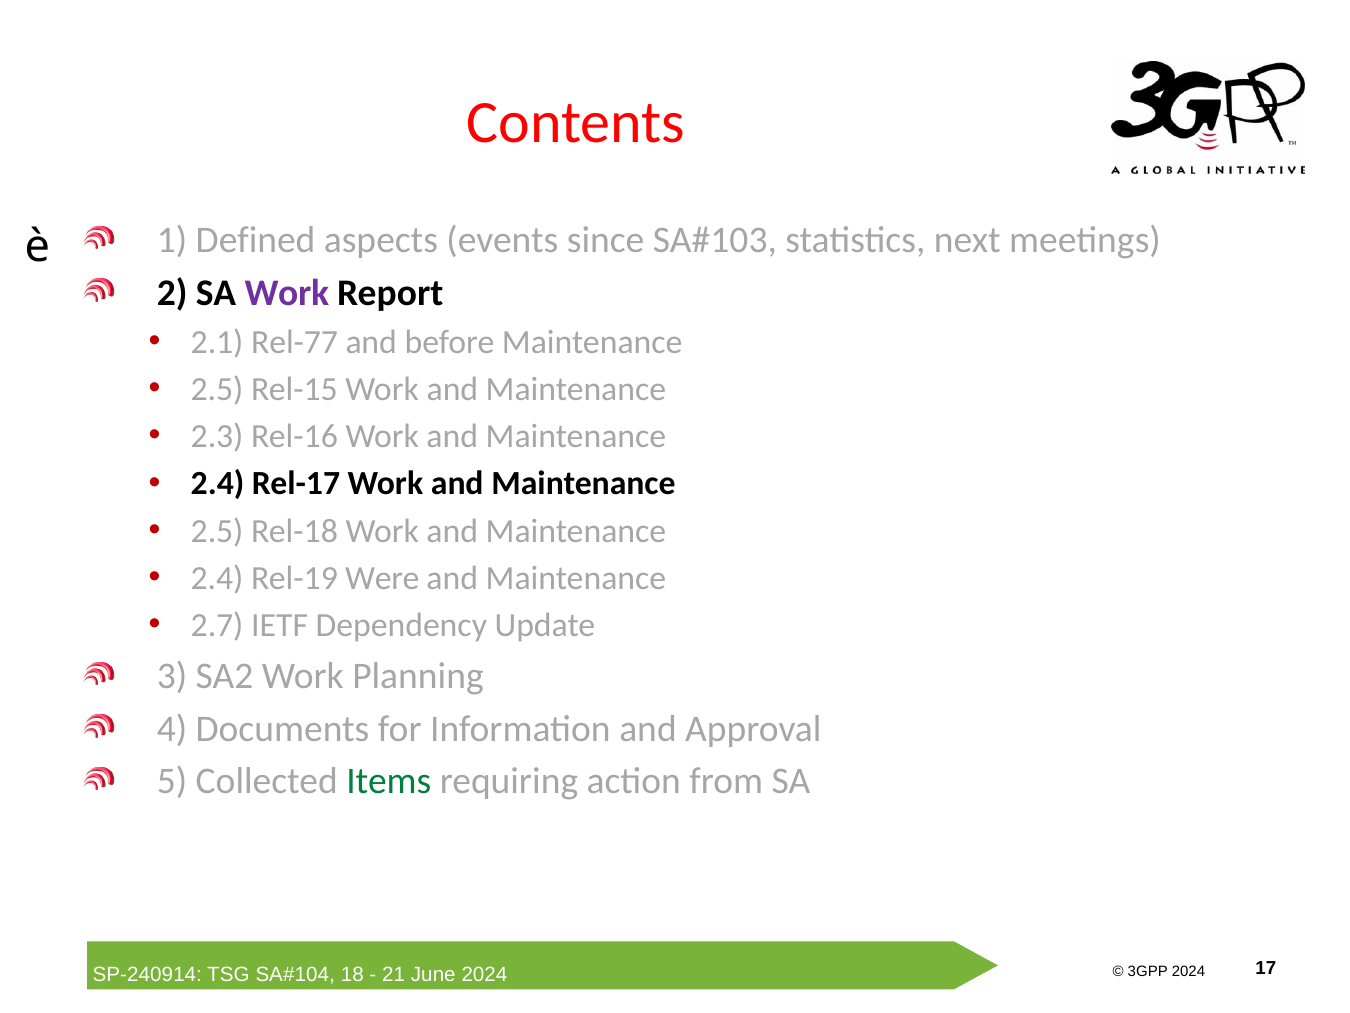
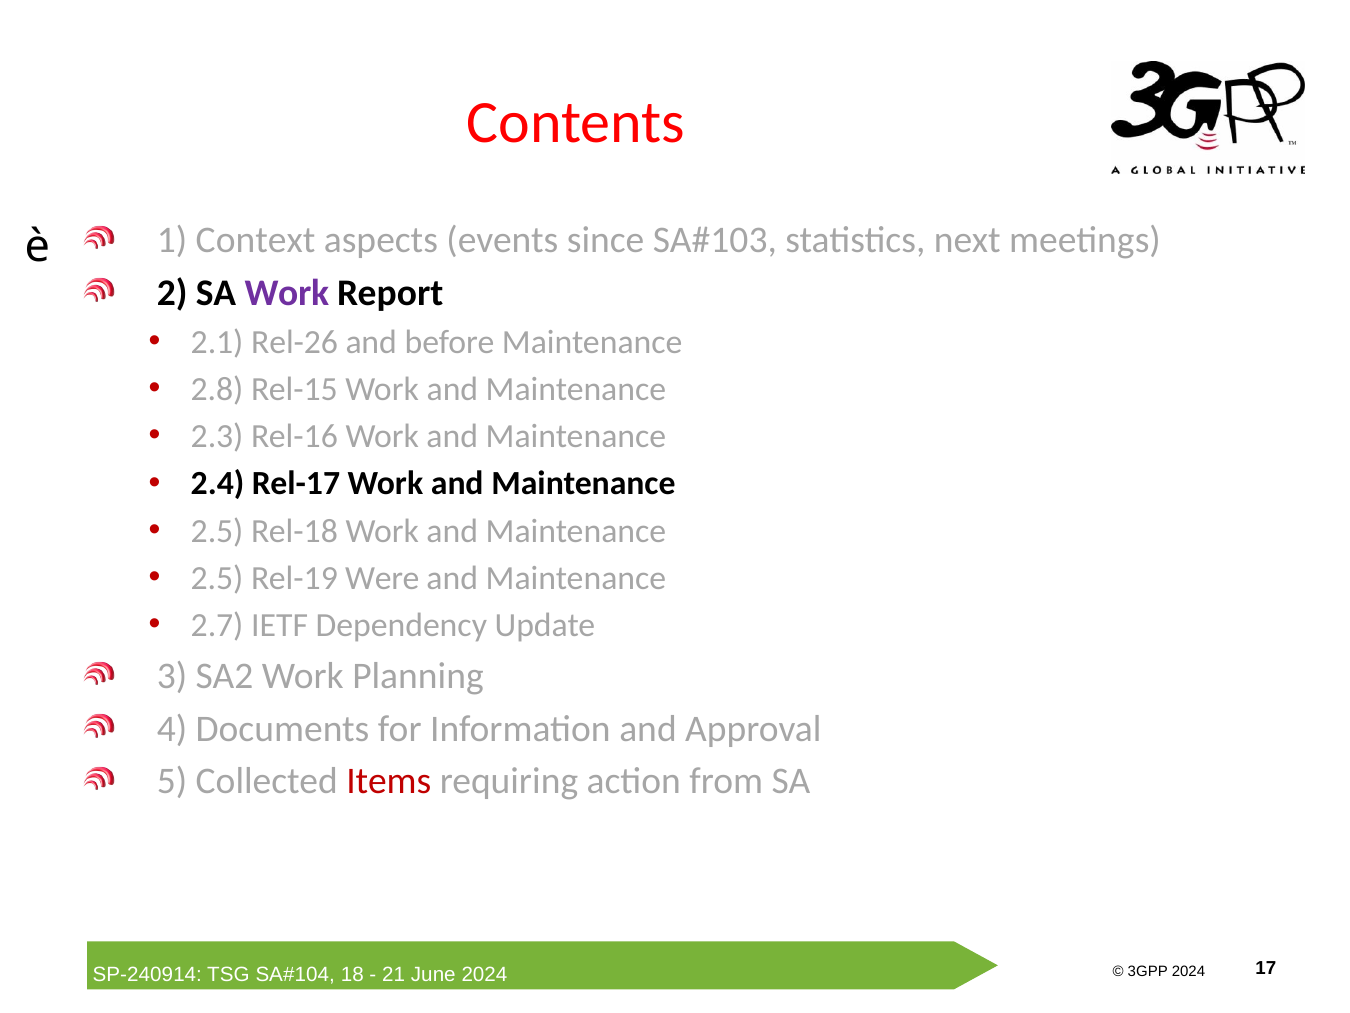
Defined: Defined -> Context (256, 240)
Rel-77: Rel-77 -> Rel-26 (295, 342)
2.5: 2.5 -> 2.8 (217, 389)
2.4: 2.4 -> 2.5 (217, 578)
Items colour: green -> red (389, 781)
